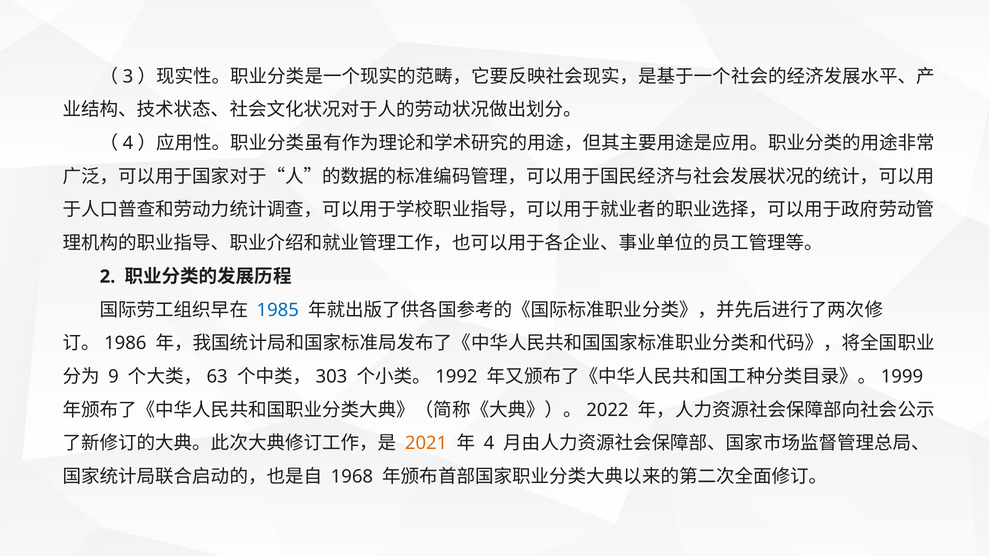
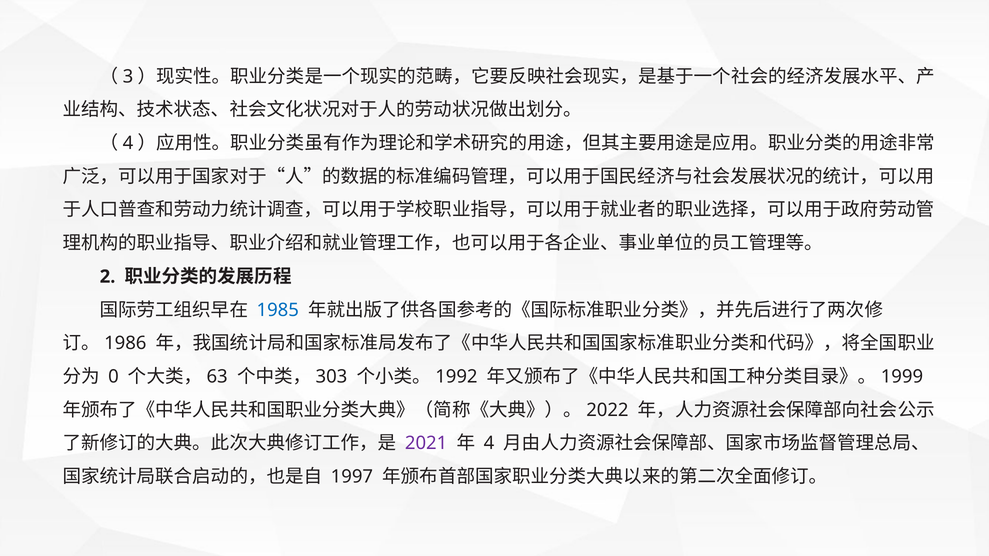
9: 9 -> 0 (114, 377)
2021 colour: orange -> purple (426, 444)
1968: 1968 -> 1997 (352, 477)
